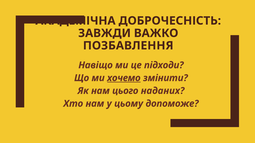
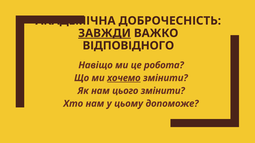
ЗАВЖДИ underline: none -> present (105, 33)
ПОЗБАВЛЕННЯ: ПОЗБАВЛЕННЯ -> ВІДПОВІДНОГО (128, 46)
підходи: підходи -> робота (164, 65)
цього наданих: наданих -> змінити (163, 91)
